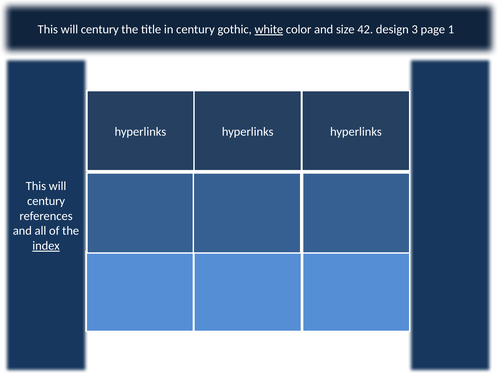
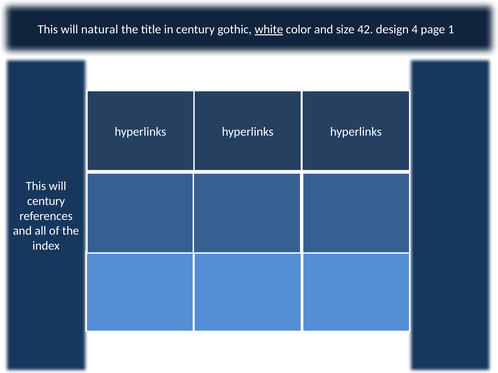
century: century -> natural (100, 30)
3: 3 -> 4 (415, 30)
index underline: present -> none (46, 246)
